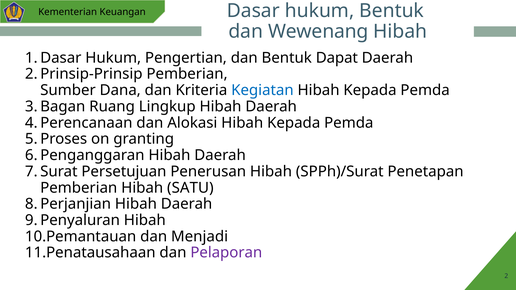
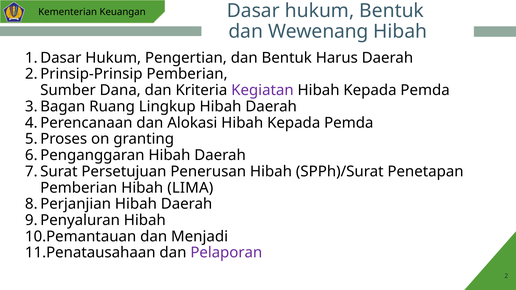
Dapat: Dapat -> Harus (337, 58)
Kegiatan colour: blue -> purple (262, 90)
SATU: SATU -> LIMA (190, 188)
